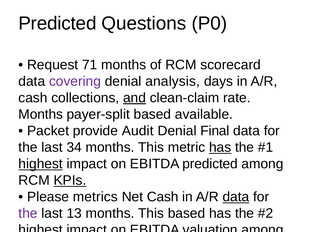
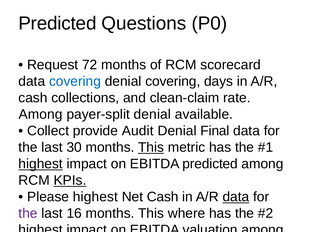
71: 71 -> 72 (90, 65)
covering colour: purple -> blue (75, 81)
denial analysis: analysis -> covering (173, 81)
and underline: present -> none (135, 98)
Months: Months -> Among (41, 114)
payer-split based: based -> denial (152, 114)
Packet: Packet -> Collect (48, 131)
34: 34 -> 30 (74, 147)
This underline: none -> present (151, 147)
has underline: present -> none (220, 147)
Please metrics: metrics -> highest (95, 197)
13: 13 -> 16 (74, 213)
This based: based -> where (187, 213)
